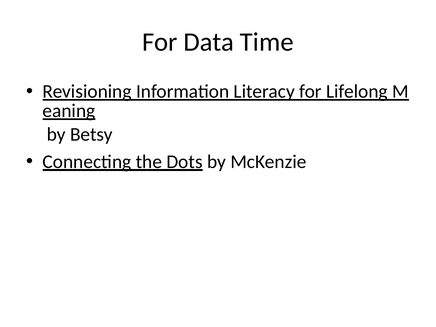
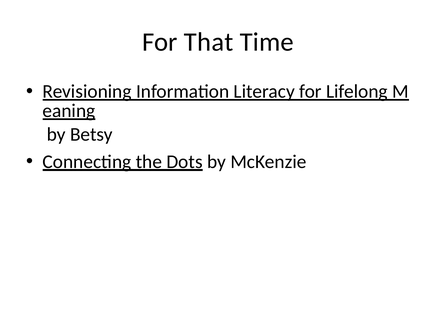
Data: Data -> That (209, 42)
